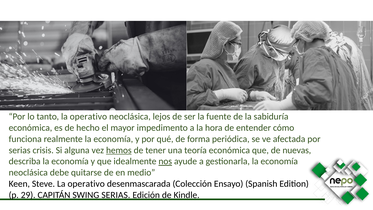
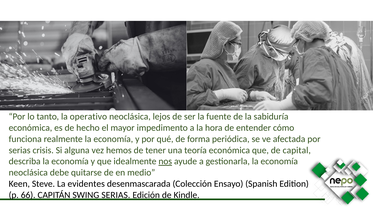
hemos underline: present -> none (119, 150)
nuevas: nuevas -> capital (297, 150)
Steve La operativo: operativo -> evidentes (86, 184)
29: 29 -> 66 (28, 195)
